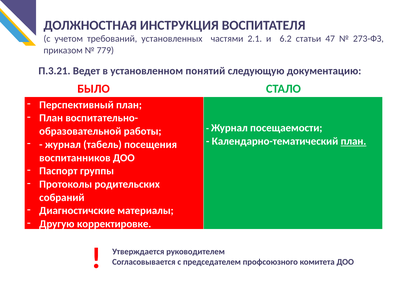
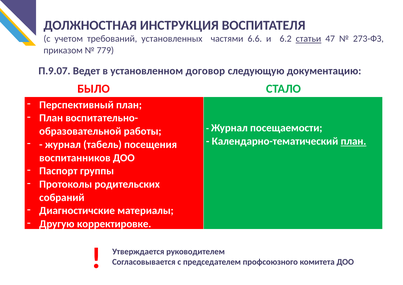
2.1: 2.1 -> 6.6 (255, 39)
статьи underline: none -> present (308, 39)
П.3.21: П.3.21 -> П.9.07 (54, 71)
понятий: понятий -> договор (205, 71)
